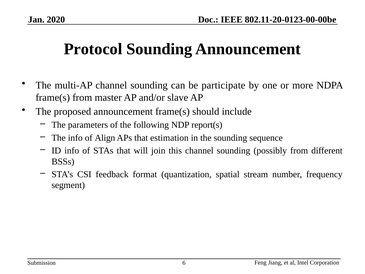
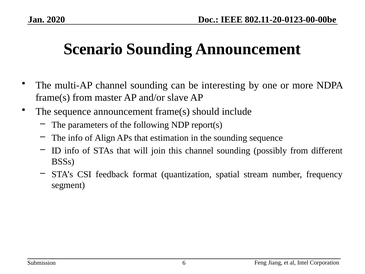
Protocol: Protocol -> Scenario (93, 49)
participate: participate -> interesting (223, 85)
The proposed: proposed -> sequence (72, 112)
